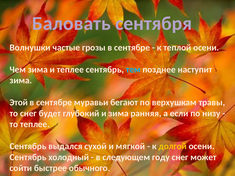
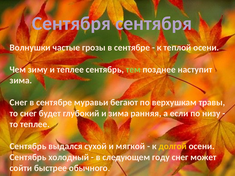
Баловать: Баловать -> Сентября (71, 23)
Чем зима: зима -> зиму (38, 70)
тем colour: light blue -> light green (133, 70)
Этой: Этой -> Снег (19, 103)
